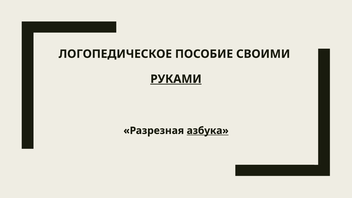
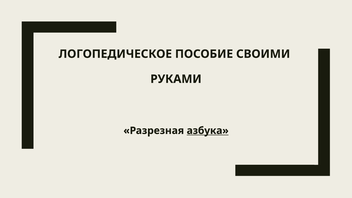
РУКАМИ underline: present -> none (176, 79)
